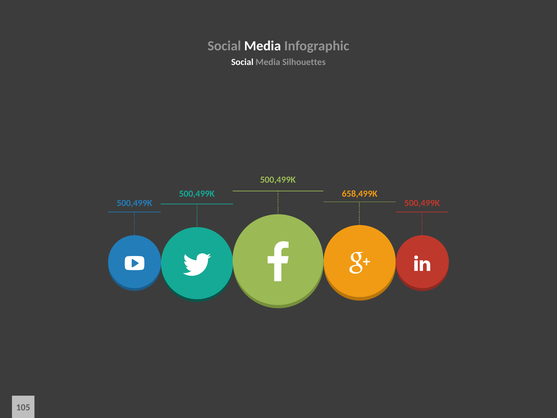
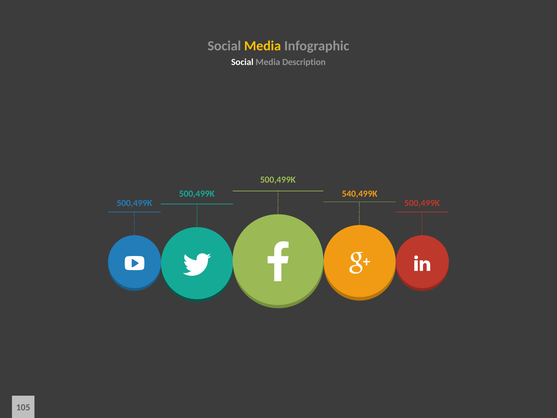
Media colour: white -> yellow (263, 46)
Silhouettes: Silhouettes -> Description (304, 62)
658,499K: 658,499K -> 540,499K (360, 194)
